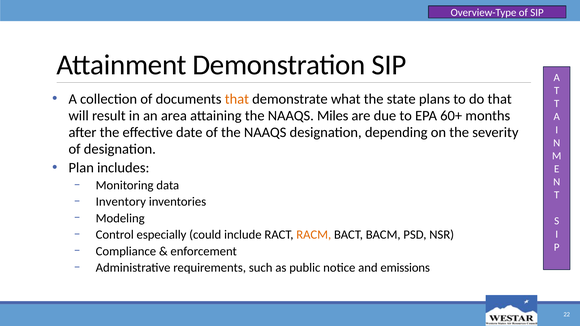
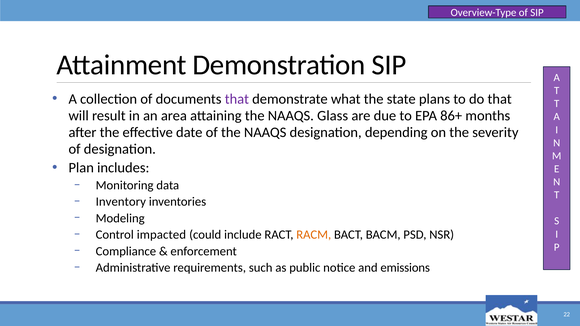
that colour: orange -> purple (237, 99)
Miles: Miles -> Glass (333, 116)
60+: 60+ -> 86+ (451, 116)
especially: especially -> impacted (161, 235)
